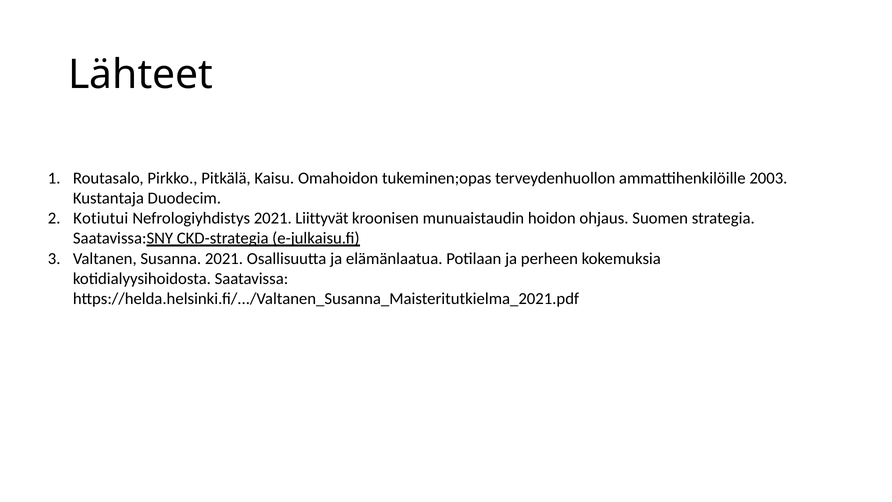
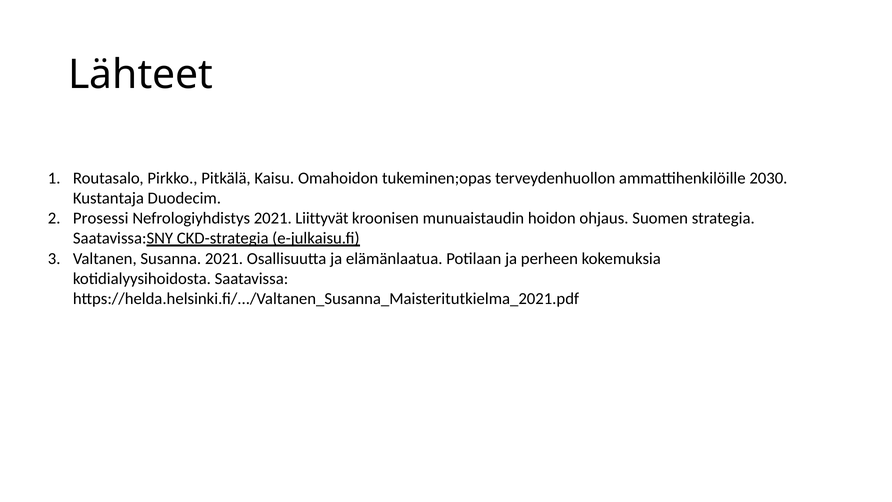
2003: 2003 -> 2030 (768, 178)
Kotiutui: Kotiutui -> Prosessi (101, 218)
